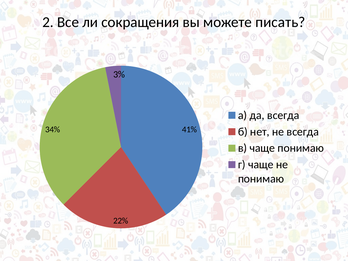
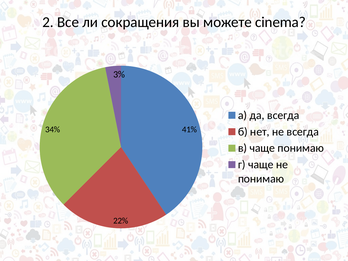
писать: писать -> cinema (280, 22)
